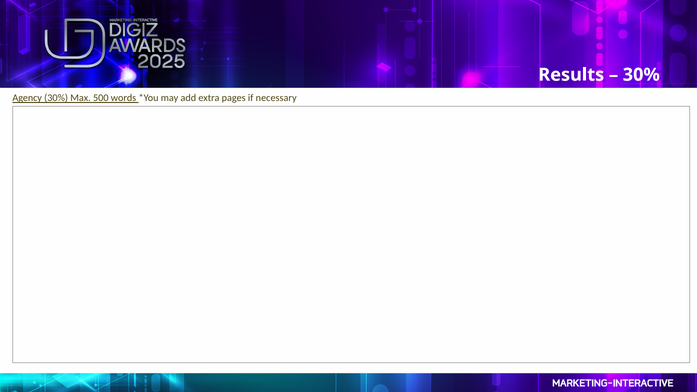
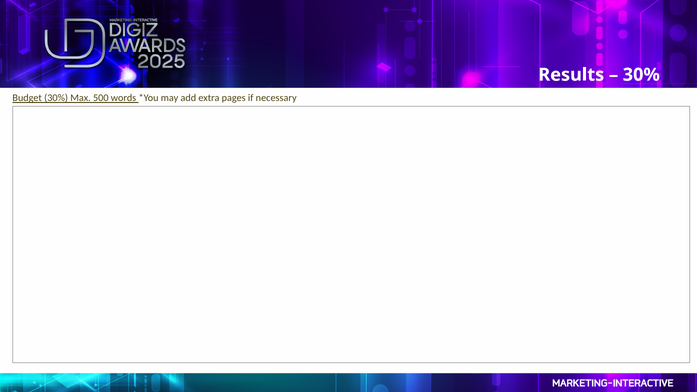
Agency: Agency -> Budget (27, 98)
